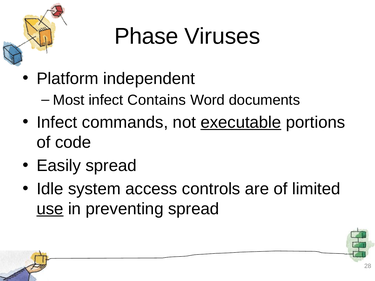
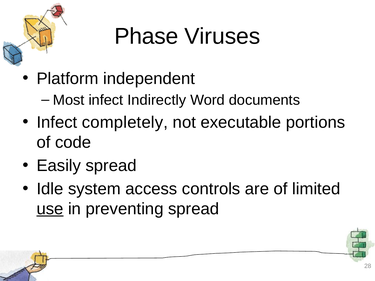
Contains: Contains -> Indirectly (157, 100)
commands: commands -> completely (125, 122)
executable underline: present -> none (241, 122)
